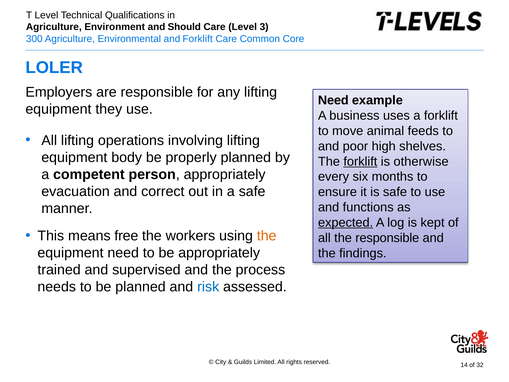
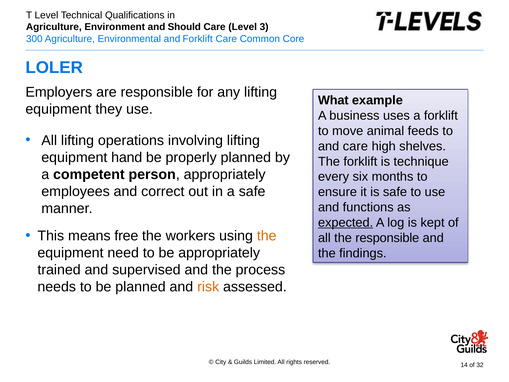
Need: Need -> What (333, 100)
and poor: poor -> care (355, 146)
body: body -> hand (127, 157)
forklift underline: present -> none (360, 161)
otherwise: otherwise -> technique (421, 161)
evacuation: evacuation -> employees (76, 191)
risk colour: blue -> orange (208, 287)
